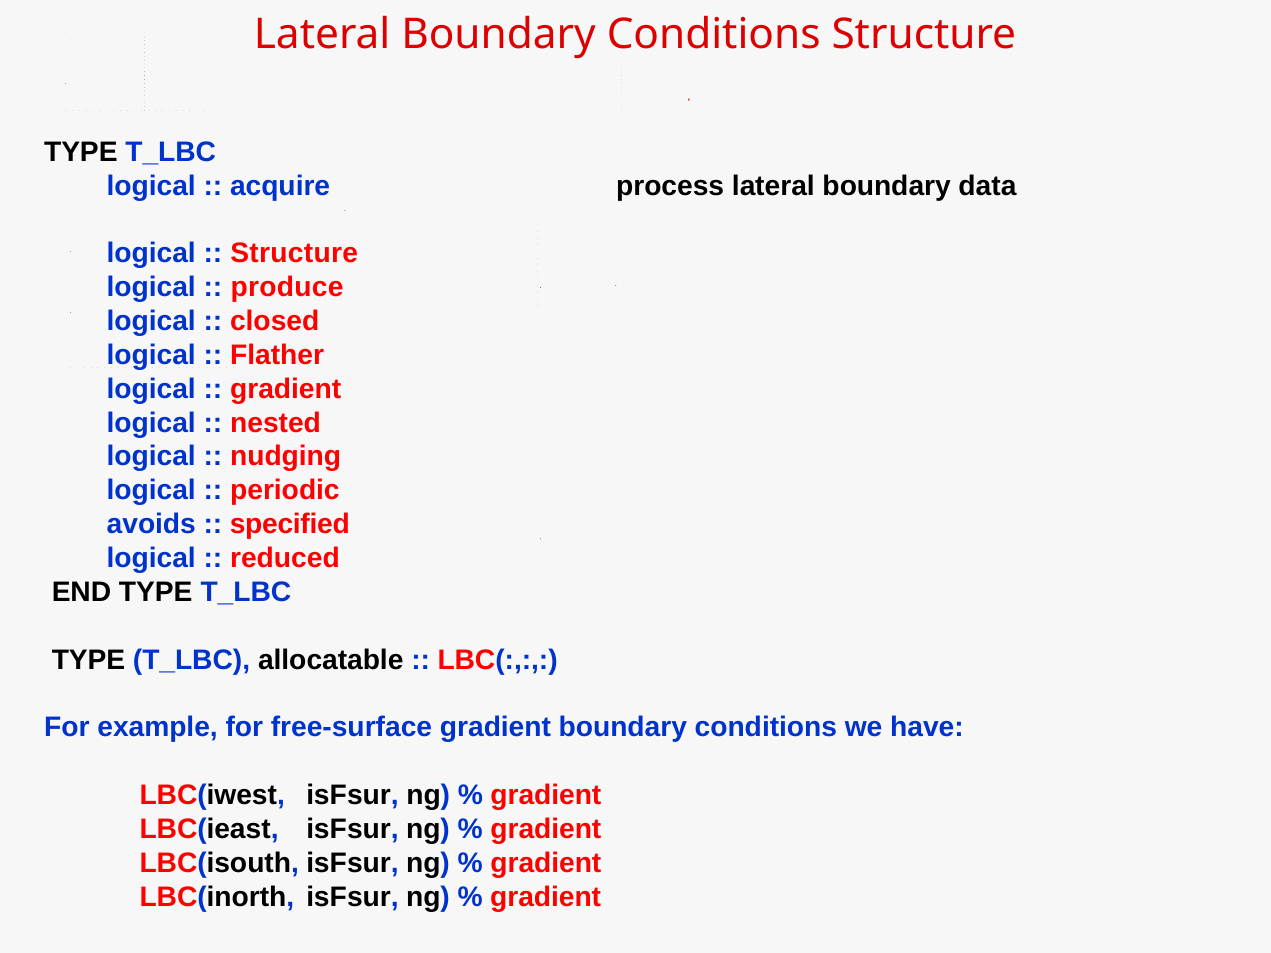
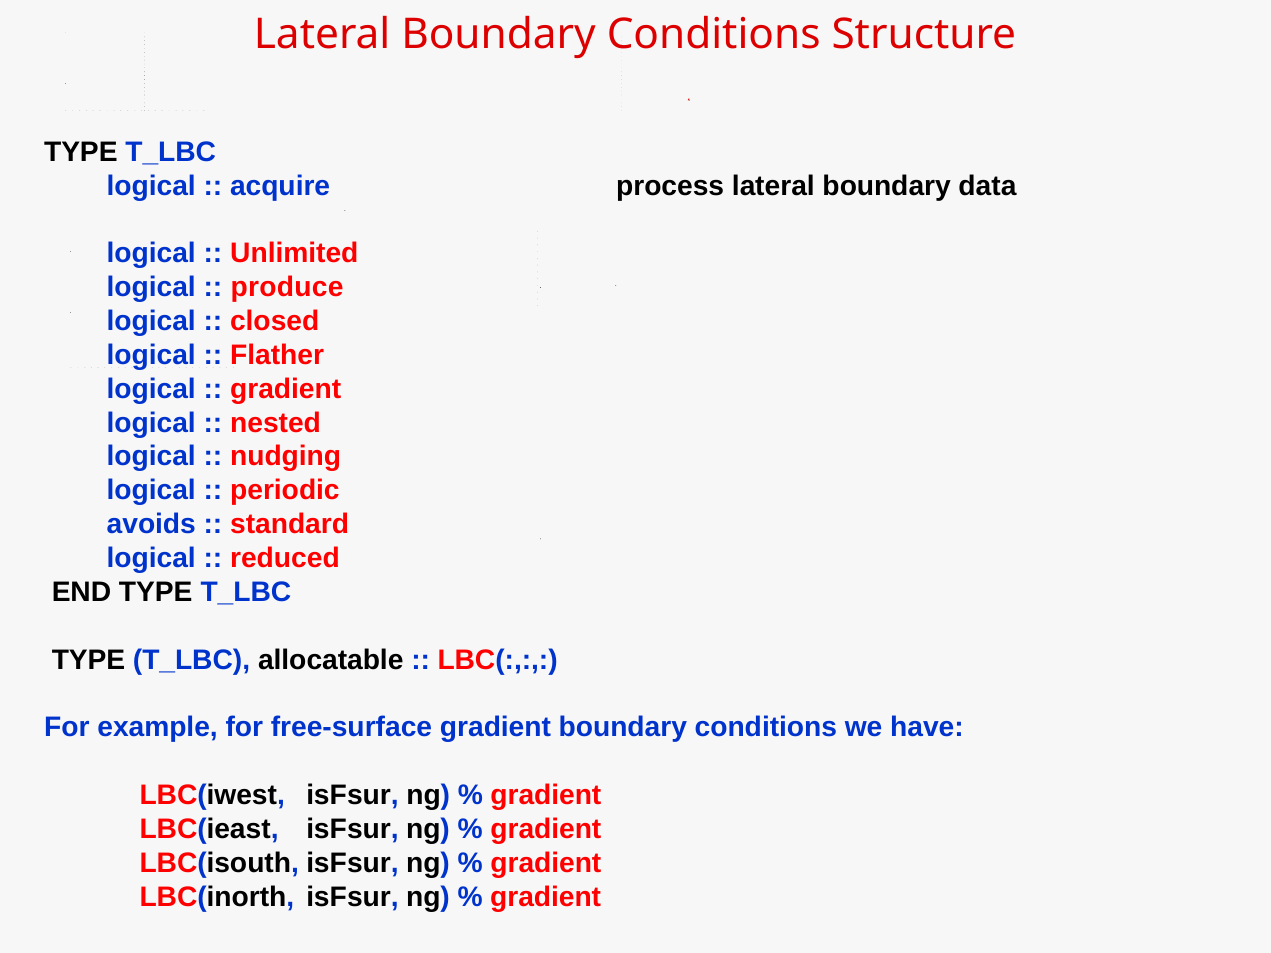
Structure: Structure -> Unlimited (294, 253)
specified: specified -> standard (290, 525)
